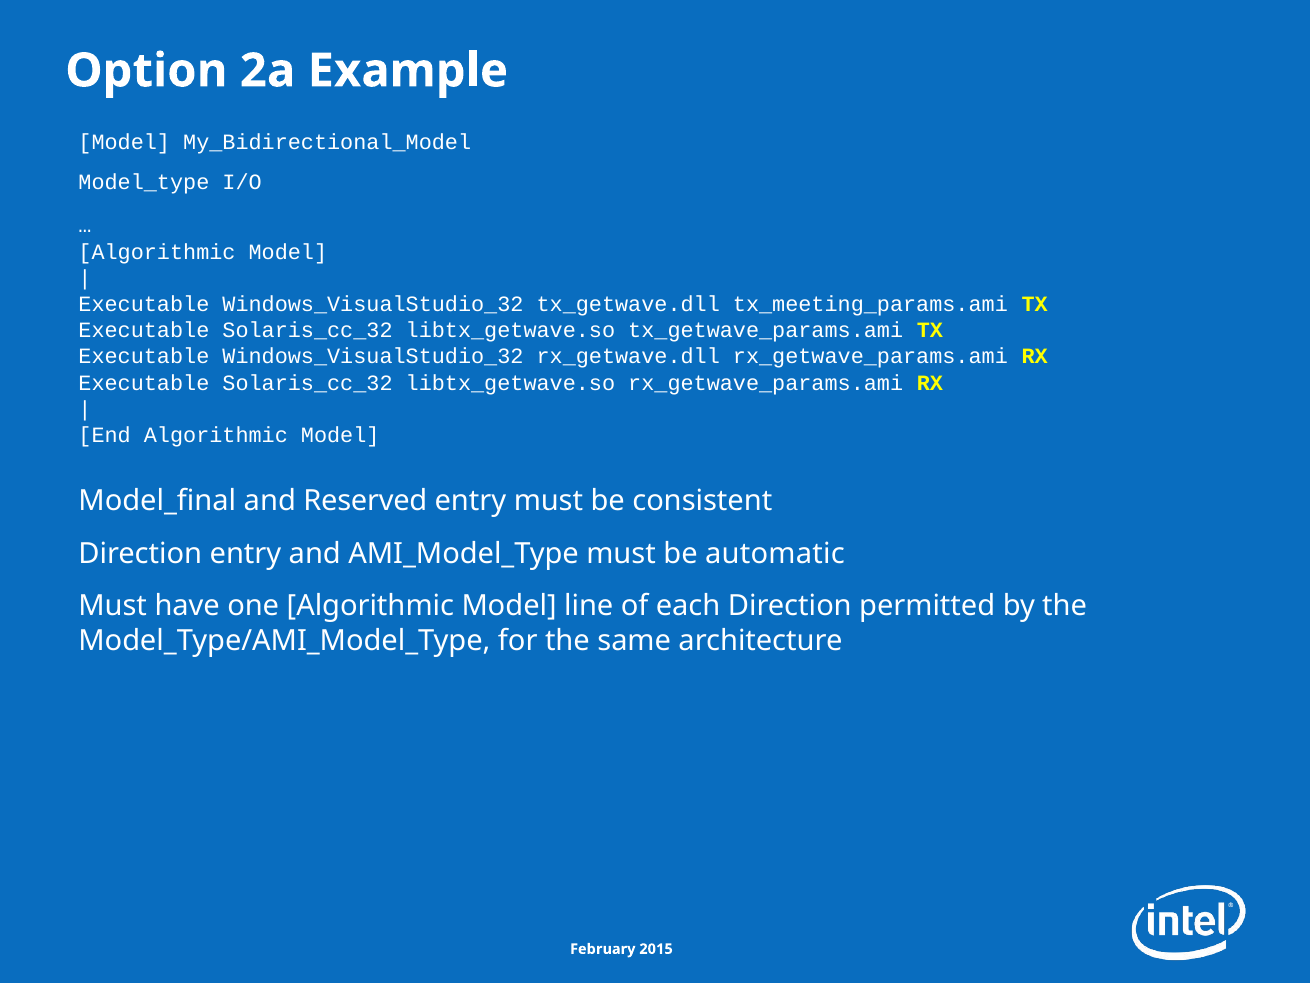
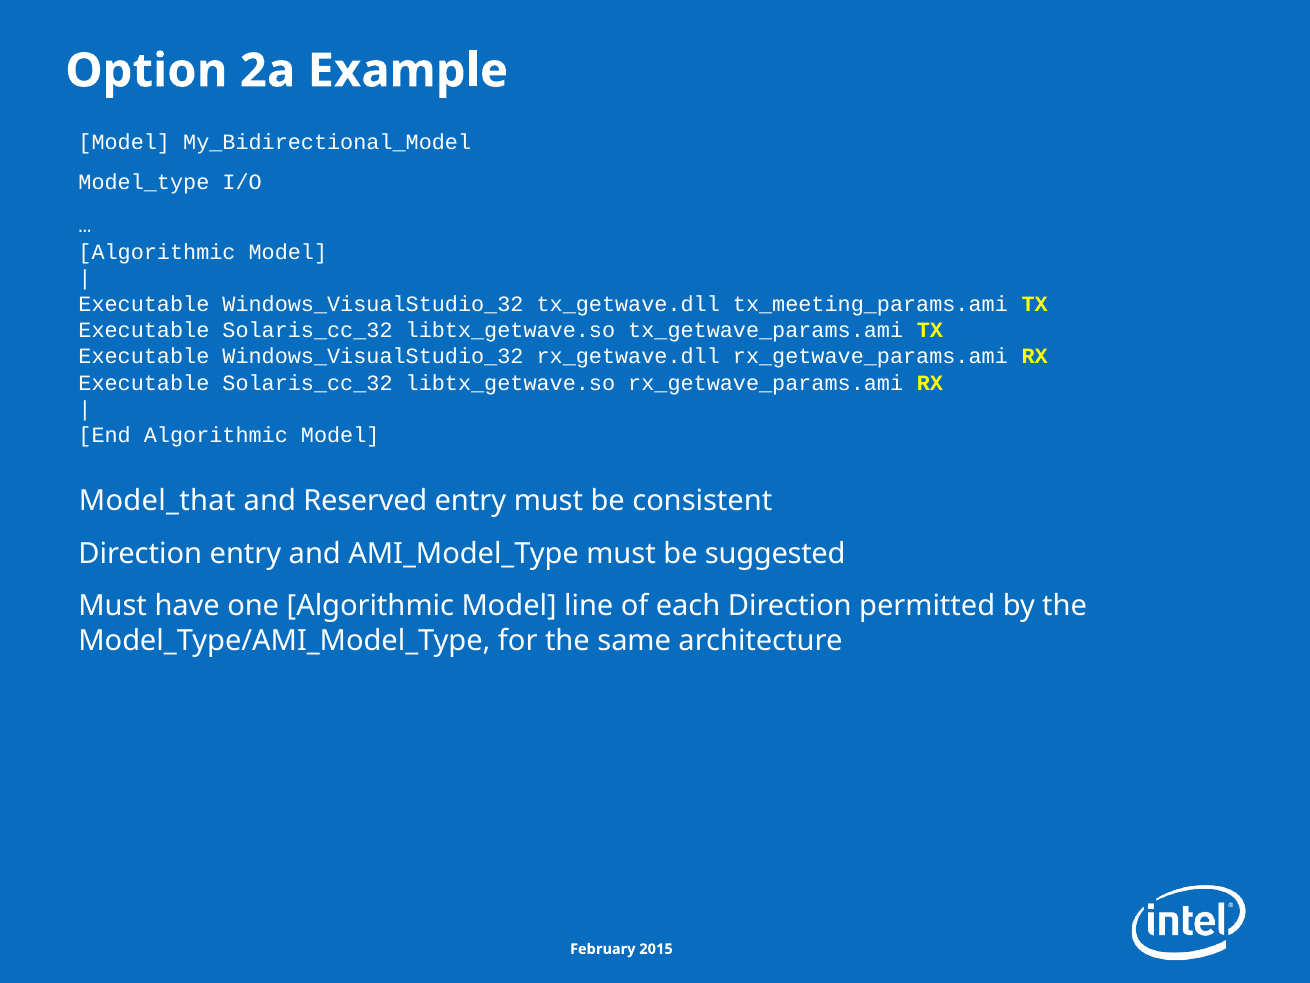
Model_final: Model_final -> Model_that (157, 501)
automatic: automatic -> suggested (775, 553)
